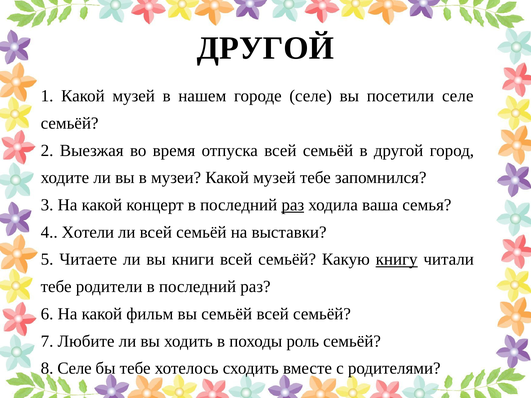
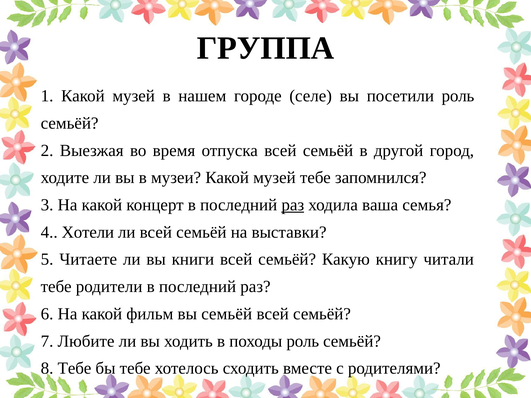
ДРУГОЙ: ДРУГОЙ -> ГРУППА (266, 48)
посетили селе: селе -> роль (458, 96)
книгу underline: present -> none (397, 260)
8 Селе: Селе -> Тебе (74, 369)
